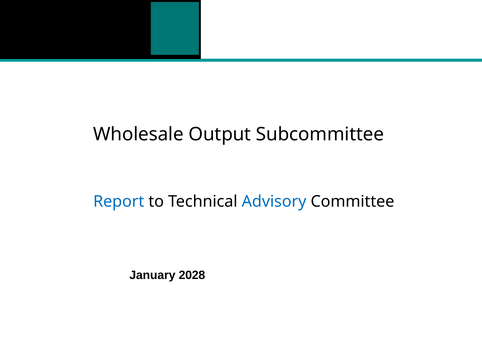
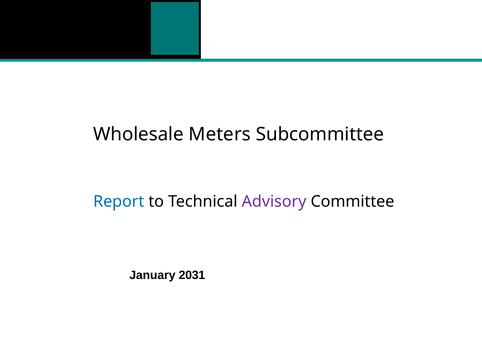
Output: Output -> Meters (220, 134)
Advisory colour: blue -> purple (274, 202)
2028: 2028 -> 2031 (192, 276)
